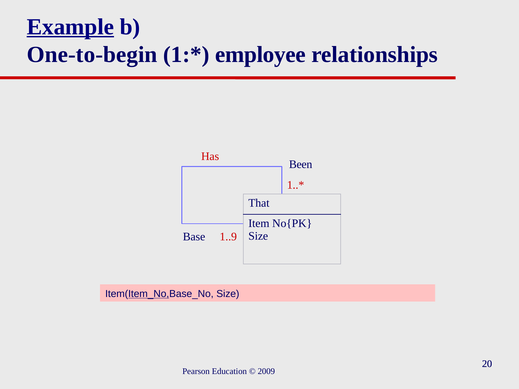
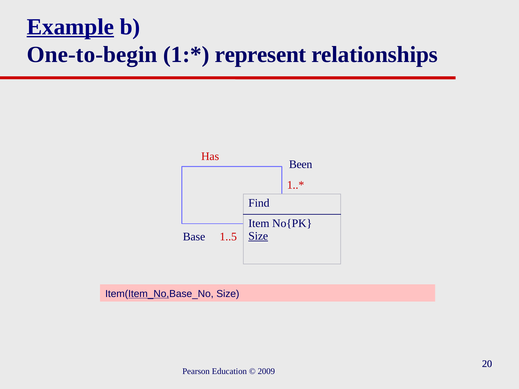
employee: employee -> represent (261, 54)
That: That -> Find (259, 203)
Size underline: none -> present (258, 236)
1..9: 1..9 -> 1..5 (228, 237)
